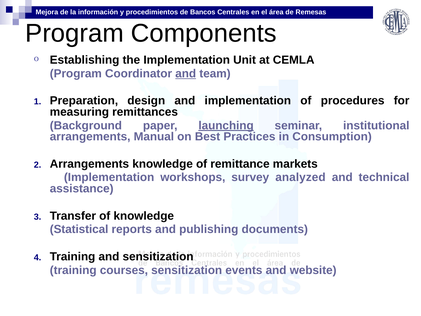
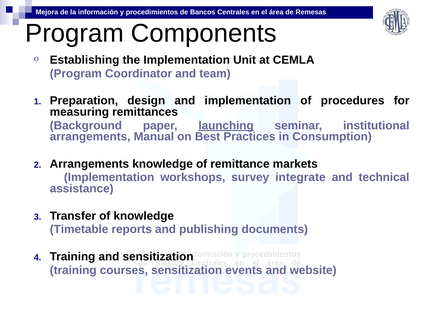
and underline: present -> none (186, 73)
analyzed: analyzed -> integrate (300, 177)
Statistical: Statistical -> Timetable (79, 229)
